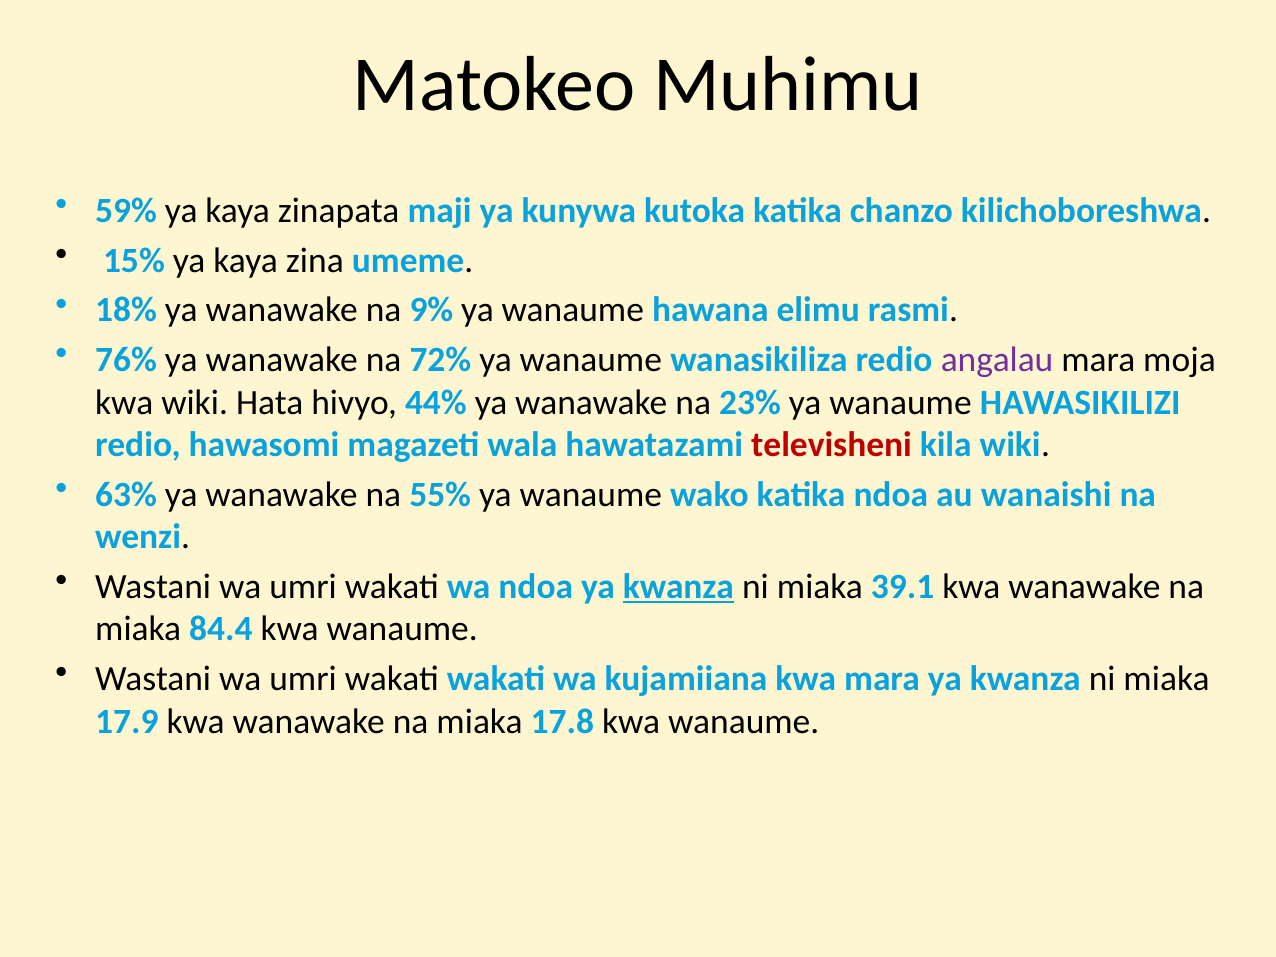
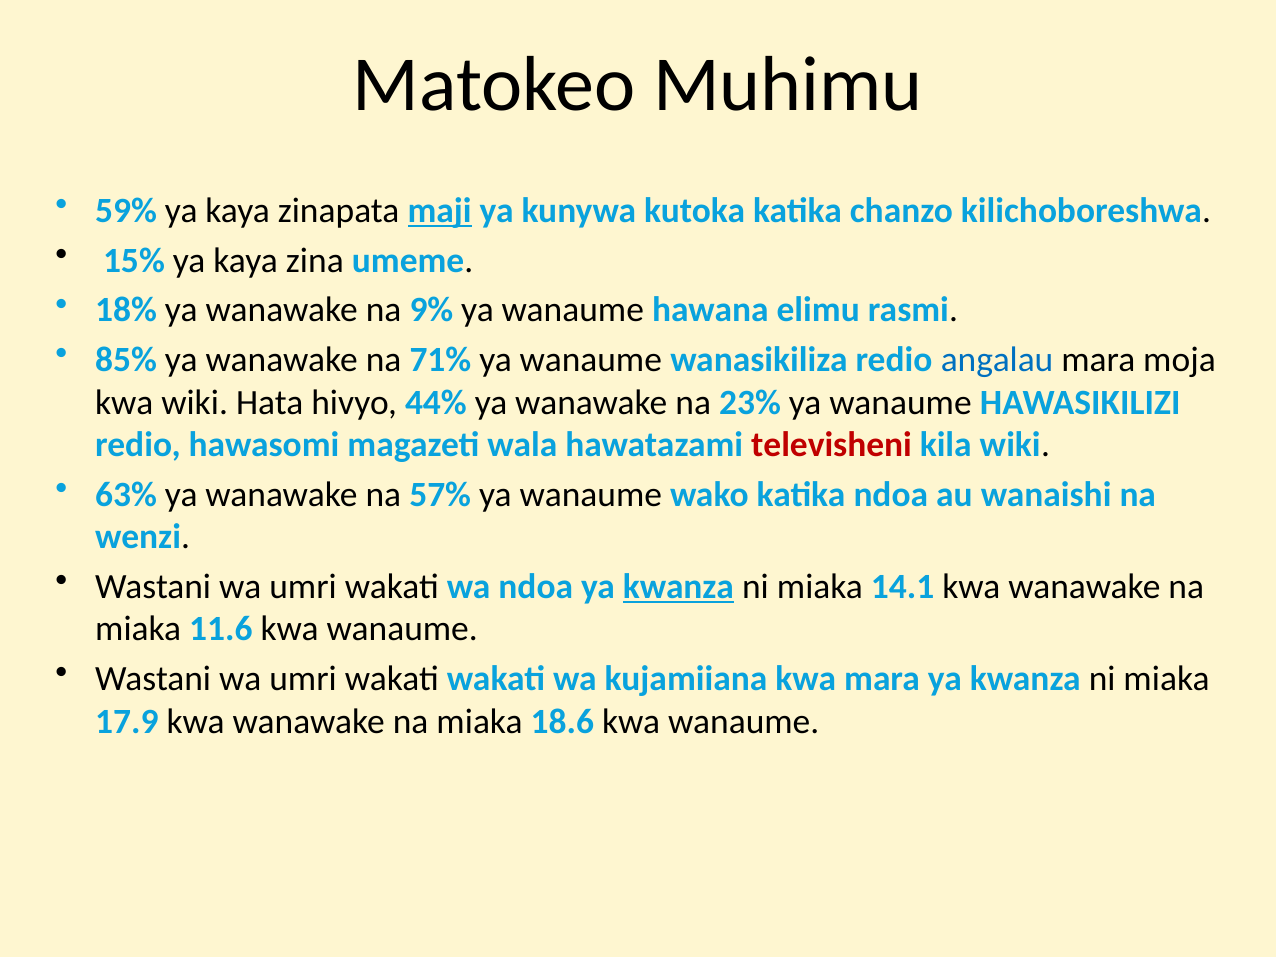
maji underline: none -> present (440, 211)
76%: 76% -> 85% (126, 360)
72%: 72% -> 71% (440, 360)
angalau colour: purple -> blue (997, 360)
55%: 55% -> 57% (440, 495)
39.1: 39.1 -> 14.1 (903, 587)
84.4: 84.4 -> 11.6 (221, 629)
17.8: 17.8 -> 18.6 (562, 721)
